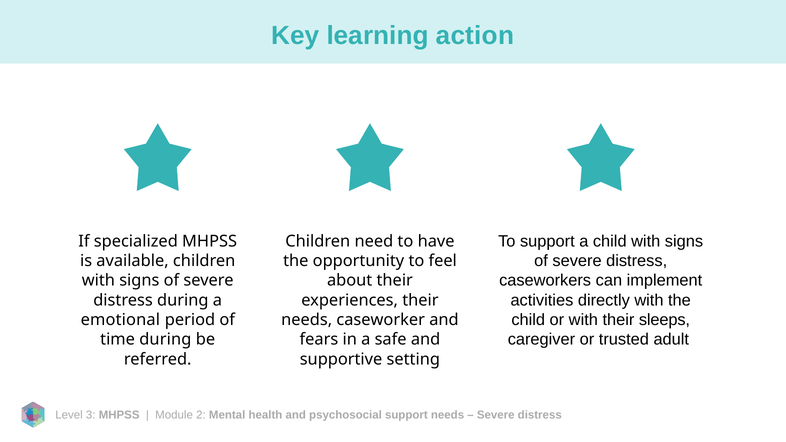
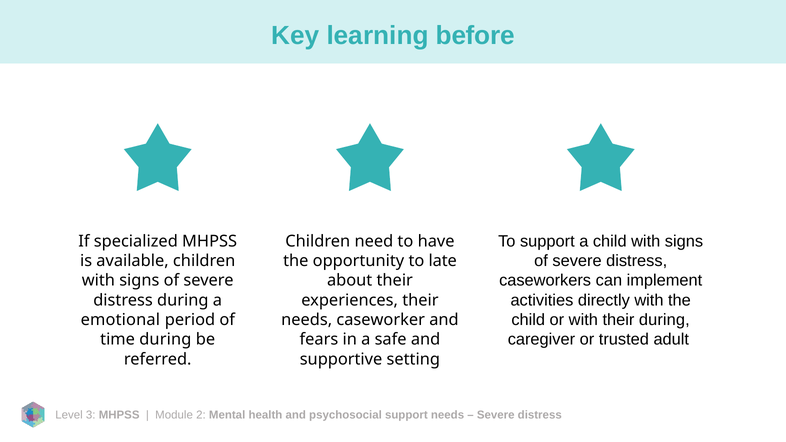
action: action -> before (475, 36)
feel: feel -> late (443, 261)
their sleeps: sleeps -> during (664, 320)
